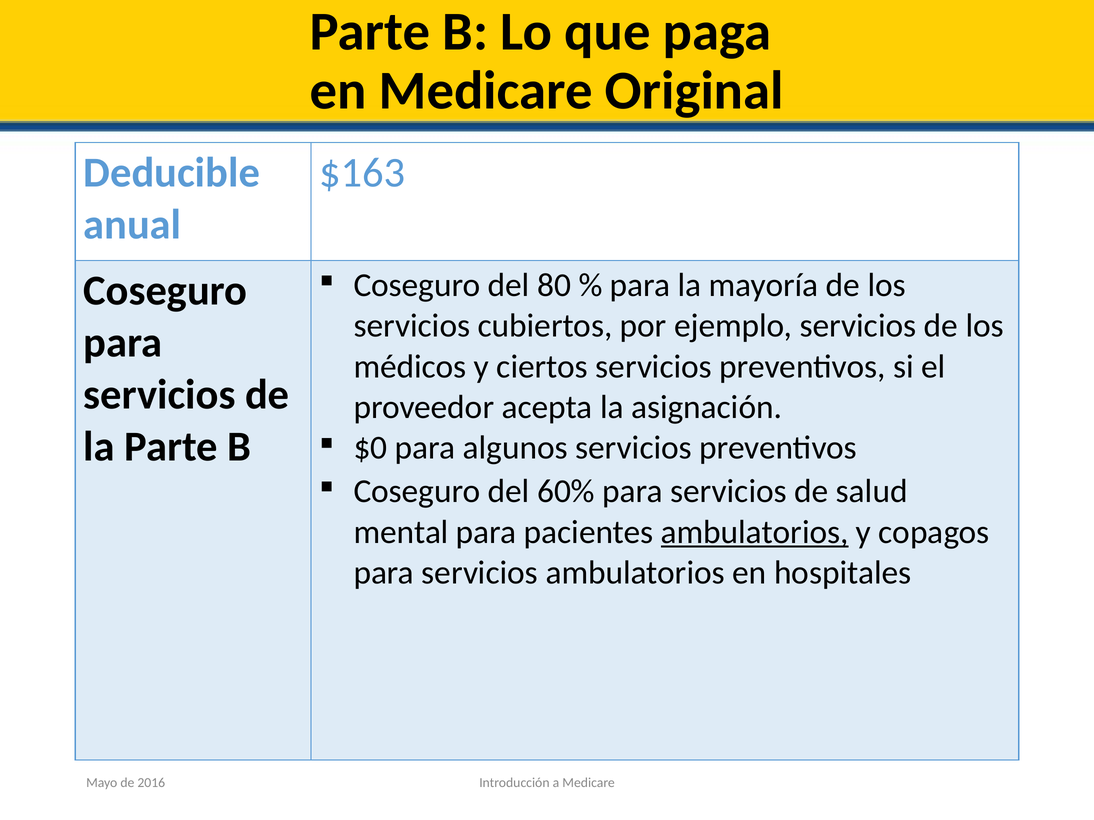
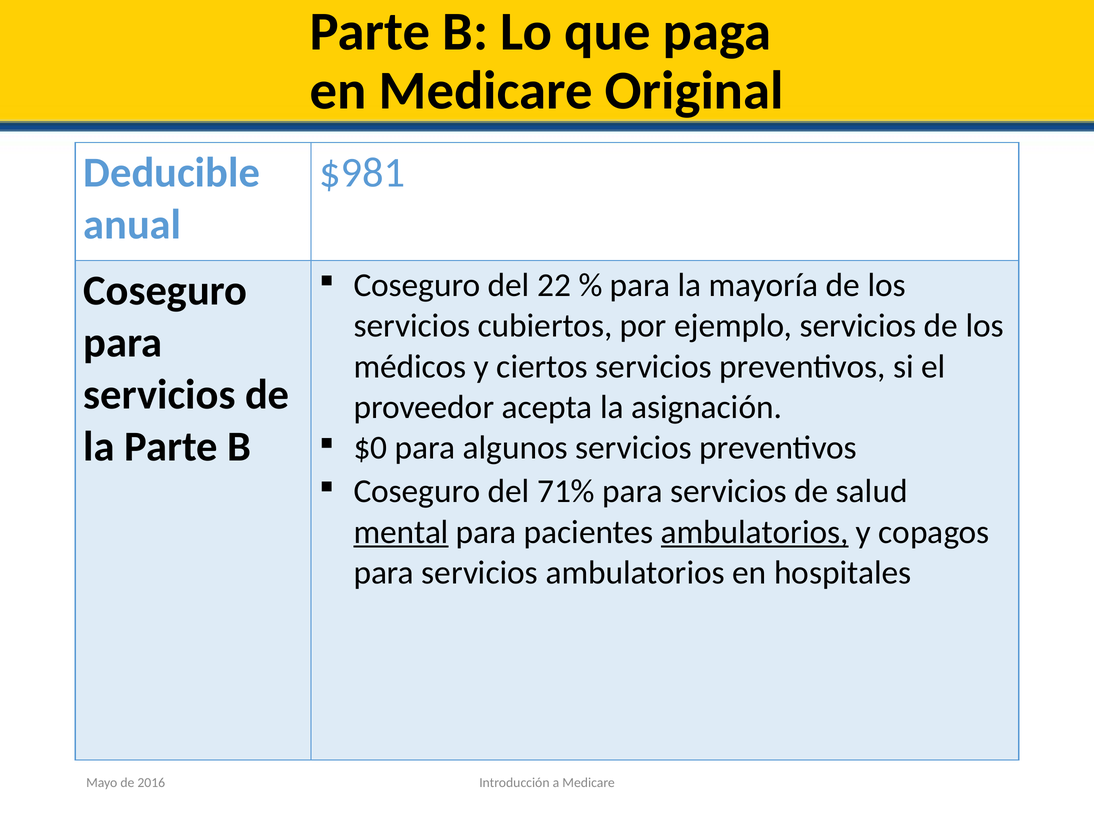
$163: $163 -> $981 (362, 173)
80: 80 -> 22 (554, 285)
60%: 60% -> 71% (566, 492)
mental underline: none -> present (401, 532)
